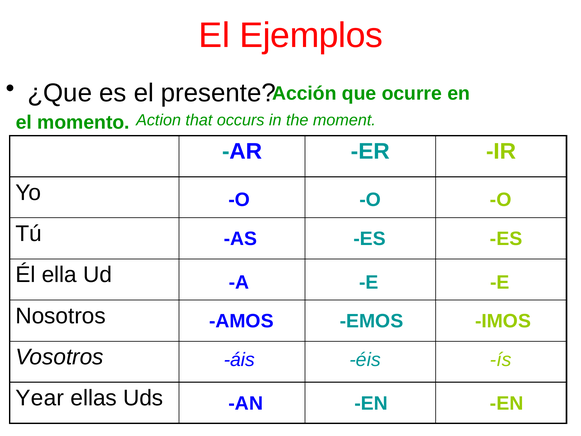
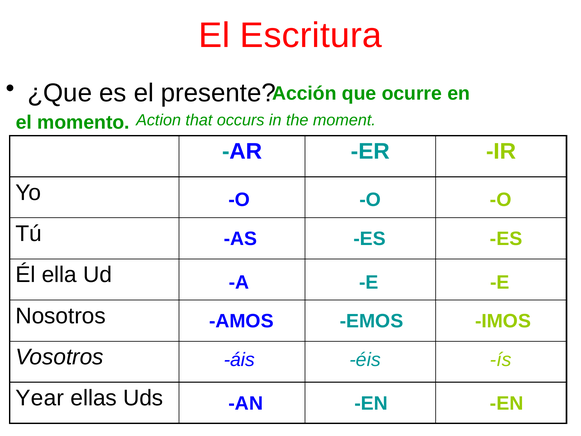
Ejemplos: Ejemplos -> Escritura (311, 35)
